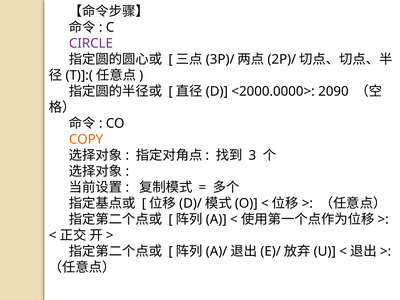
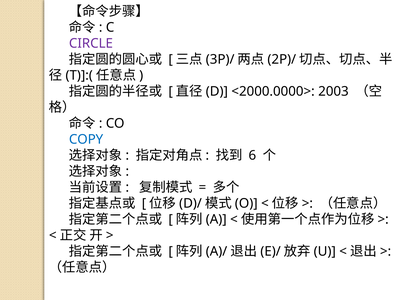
2090: 2090 -> 2003 (333, 92)
COPY colour: orange -> blue (86, 140)
3: 3 -> 6 (252, 156)
